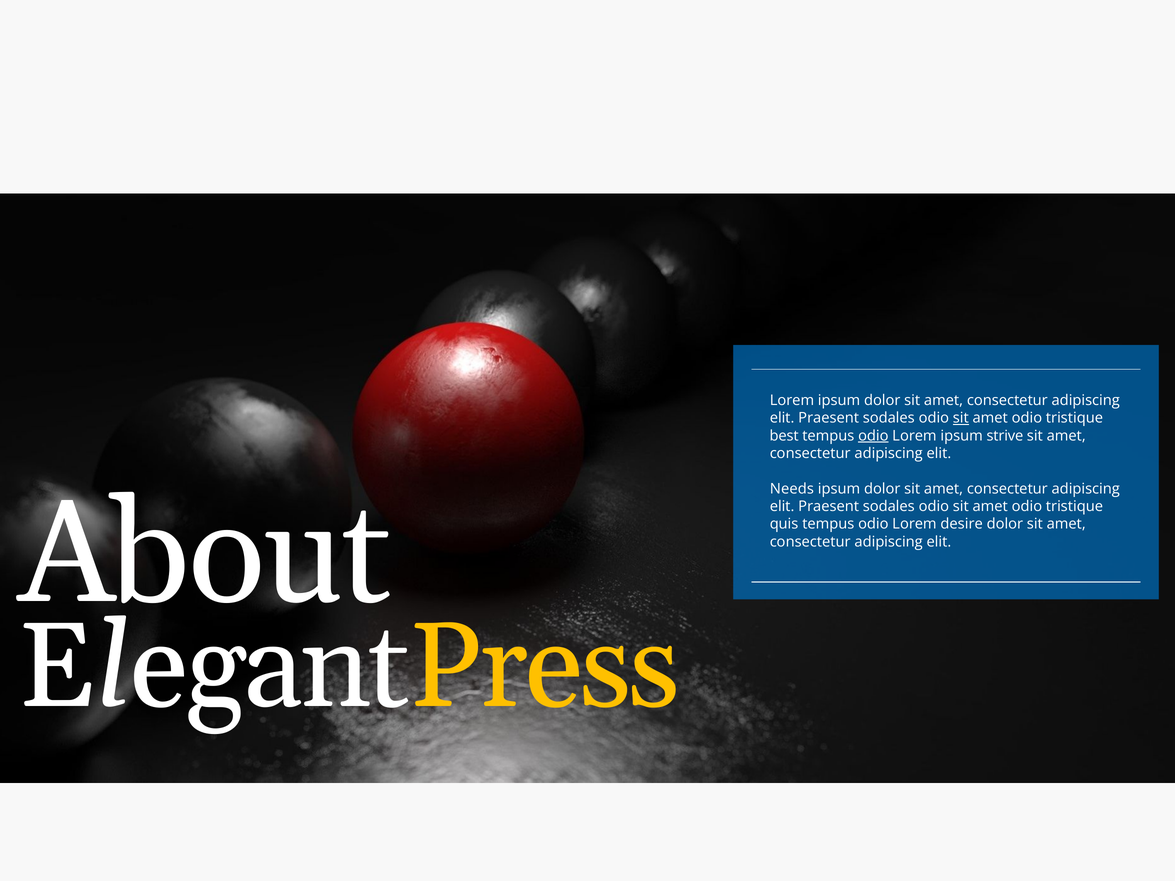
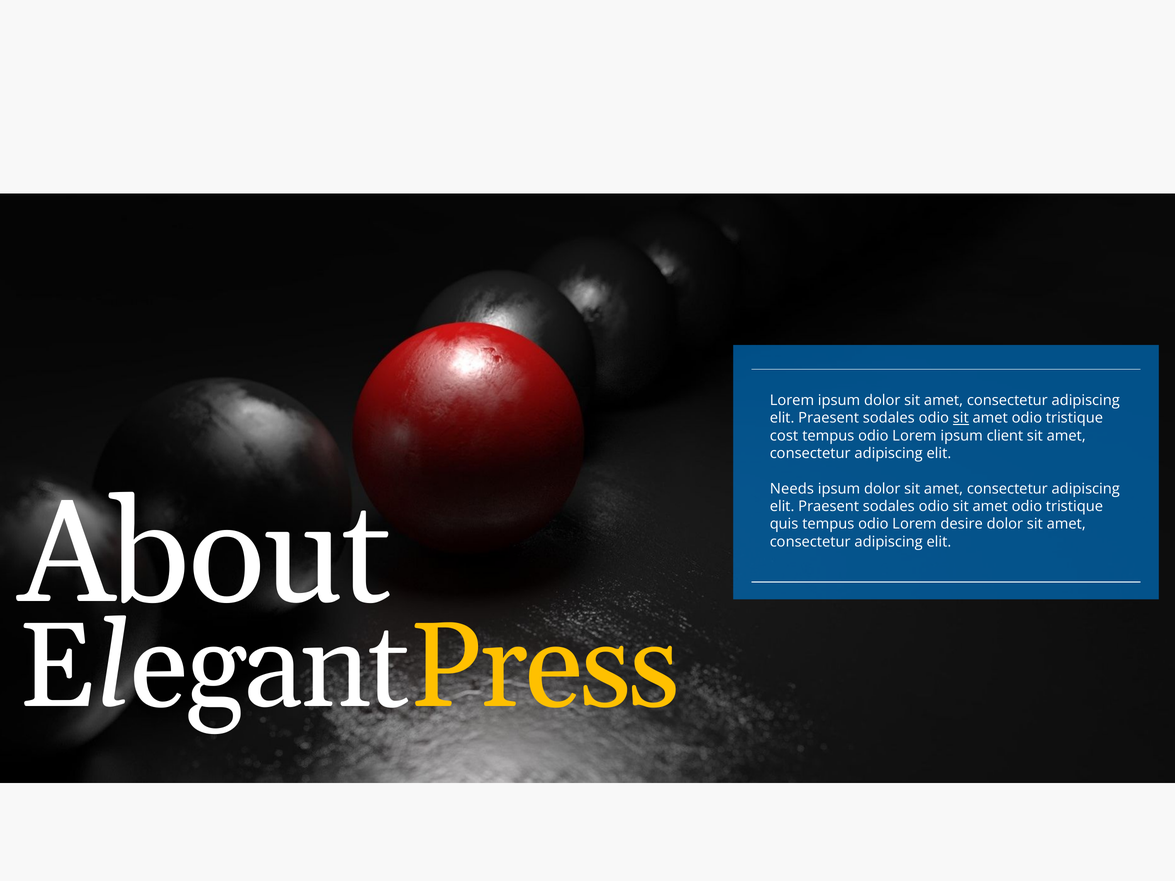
best: best -> cost (784, 436)
odio underline: present -> none (873, 436)
strive: strive -> client (1005, 436)
